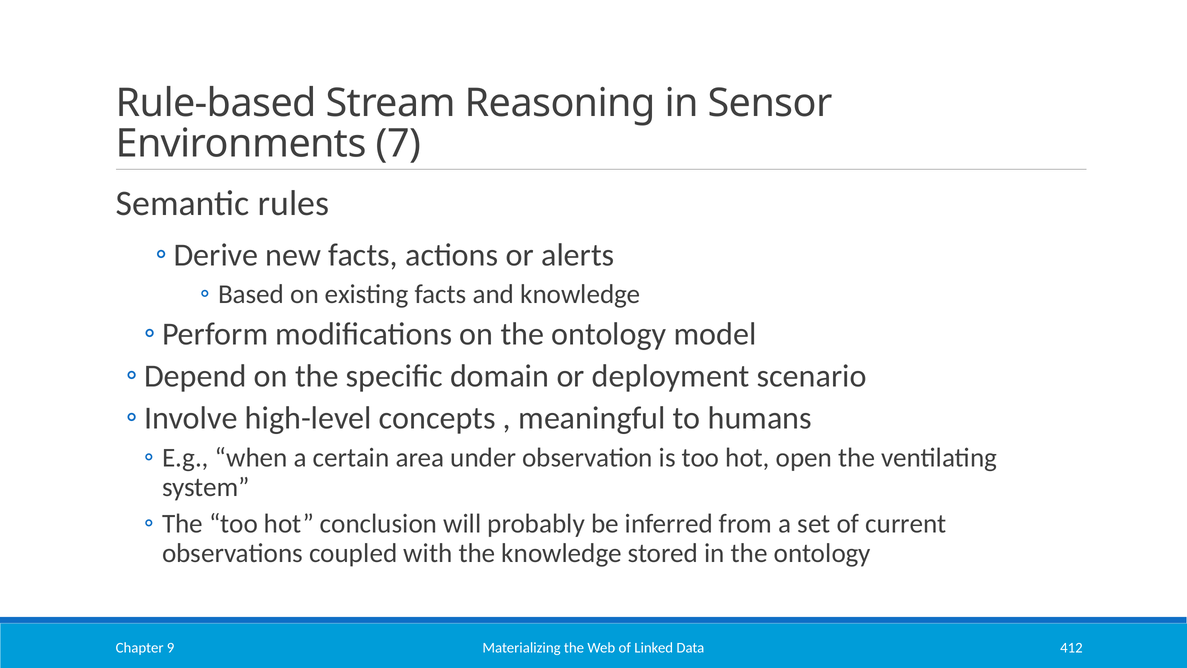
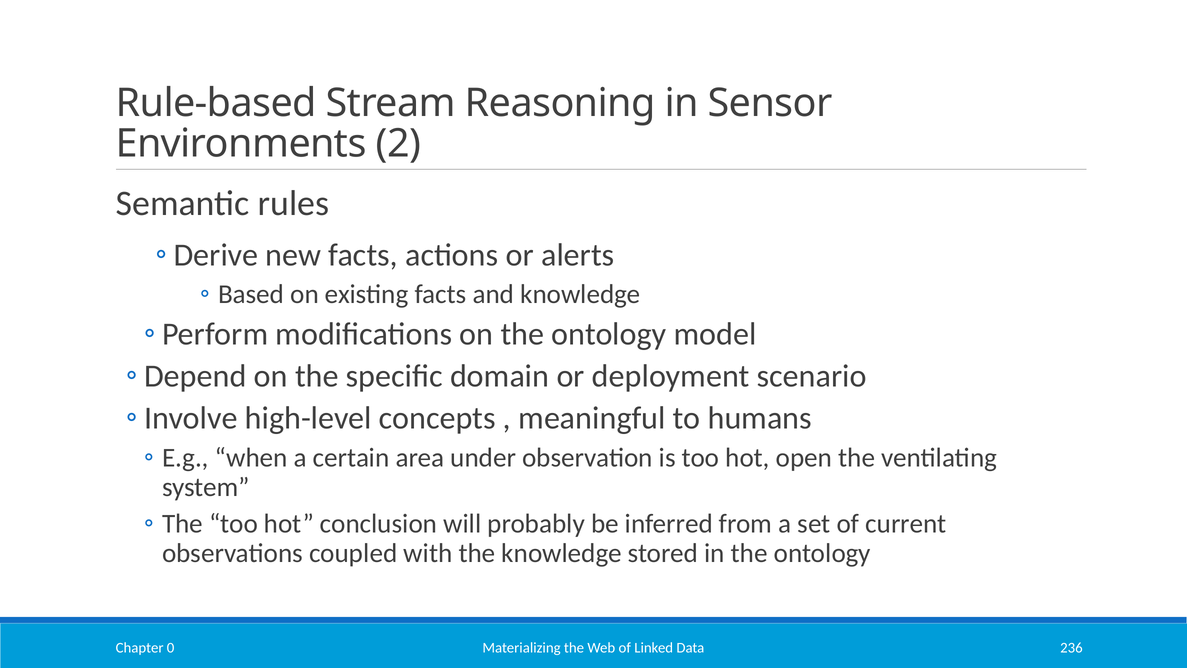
7: 7 -> 2 (399, 144)
412: 412 -> 236 (1071, 648)
9: 9 -> 0 (171, 648)
